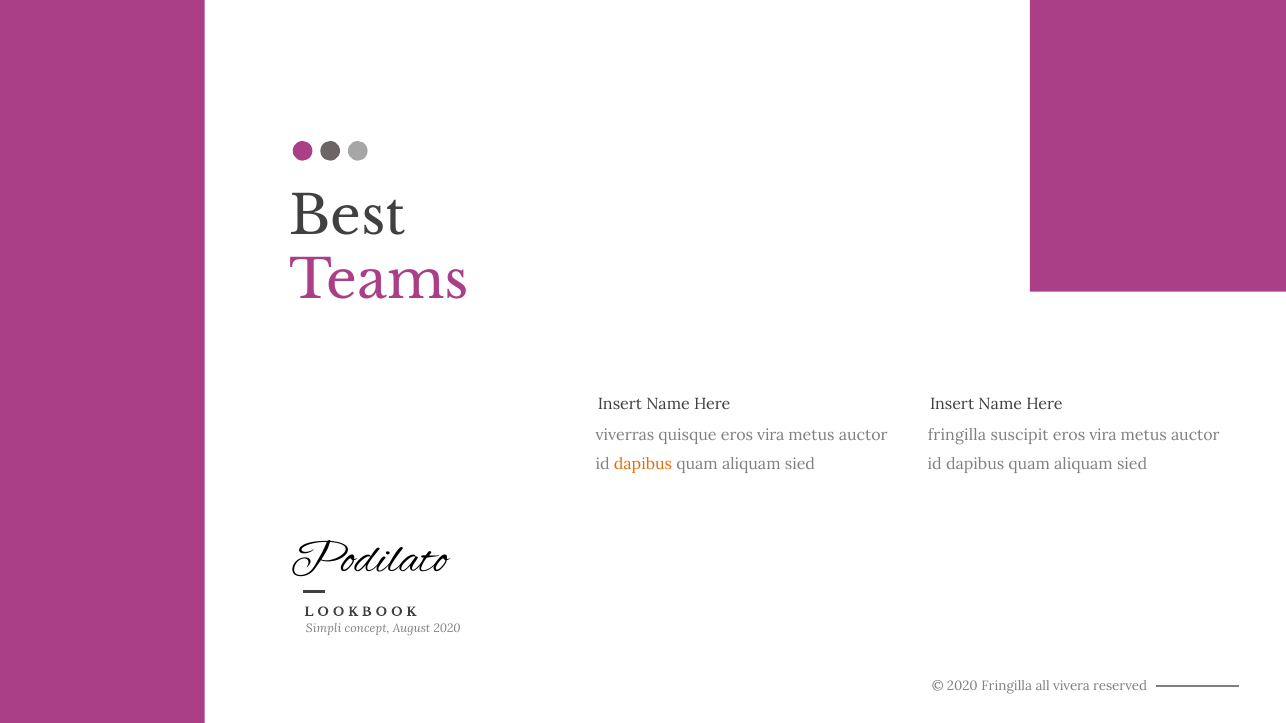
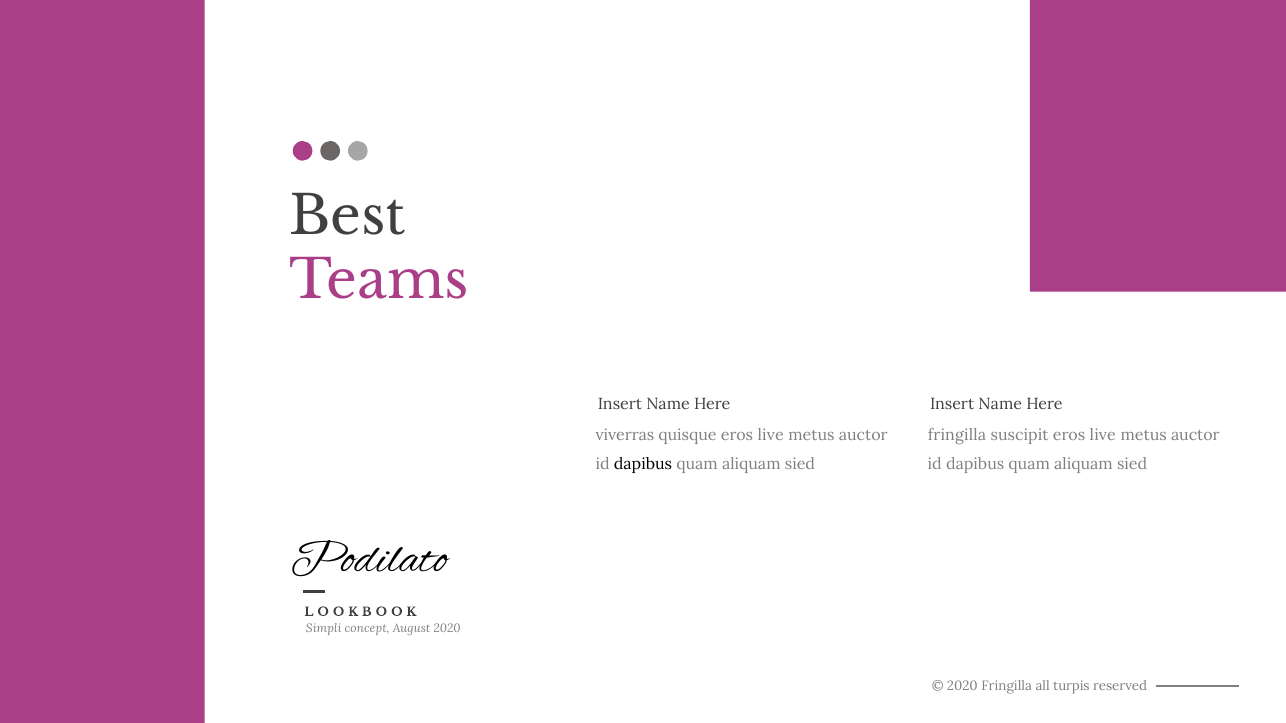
vira: vira -> live (771, 435)
suscipit eros vira: vira -> live (1103, 435)
dapibus colour: orange -> black (643, 464)
vivera: vivera -> turpis (1071, 687)
